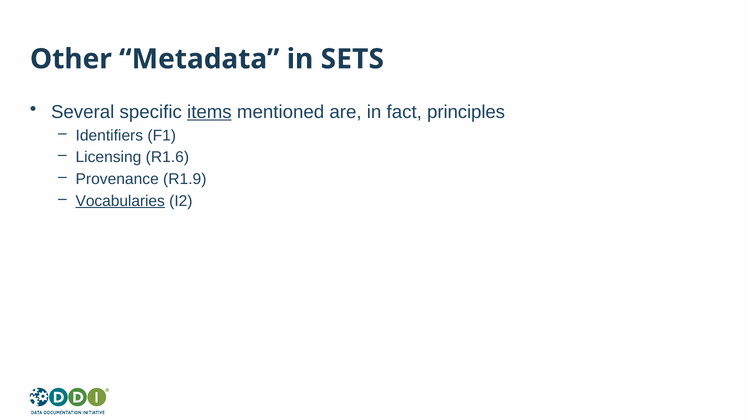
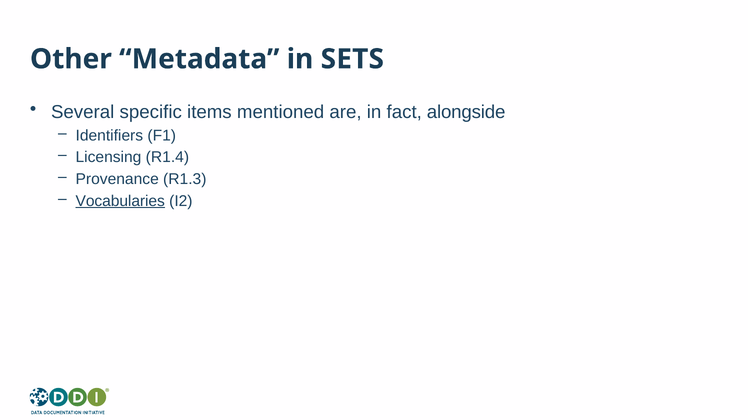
items underline: present -> none (209, 112)
principles: principles -> alongside (466, 112)
R1.6: R1.6 -> R1.4 (167, 158)
R1.9: R1.9 -> R1.3 (185, 179)
